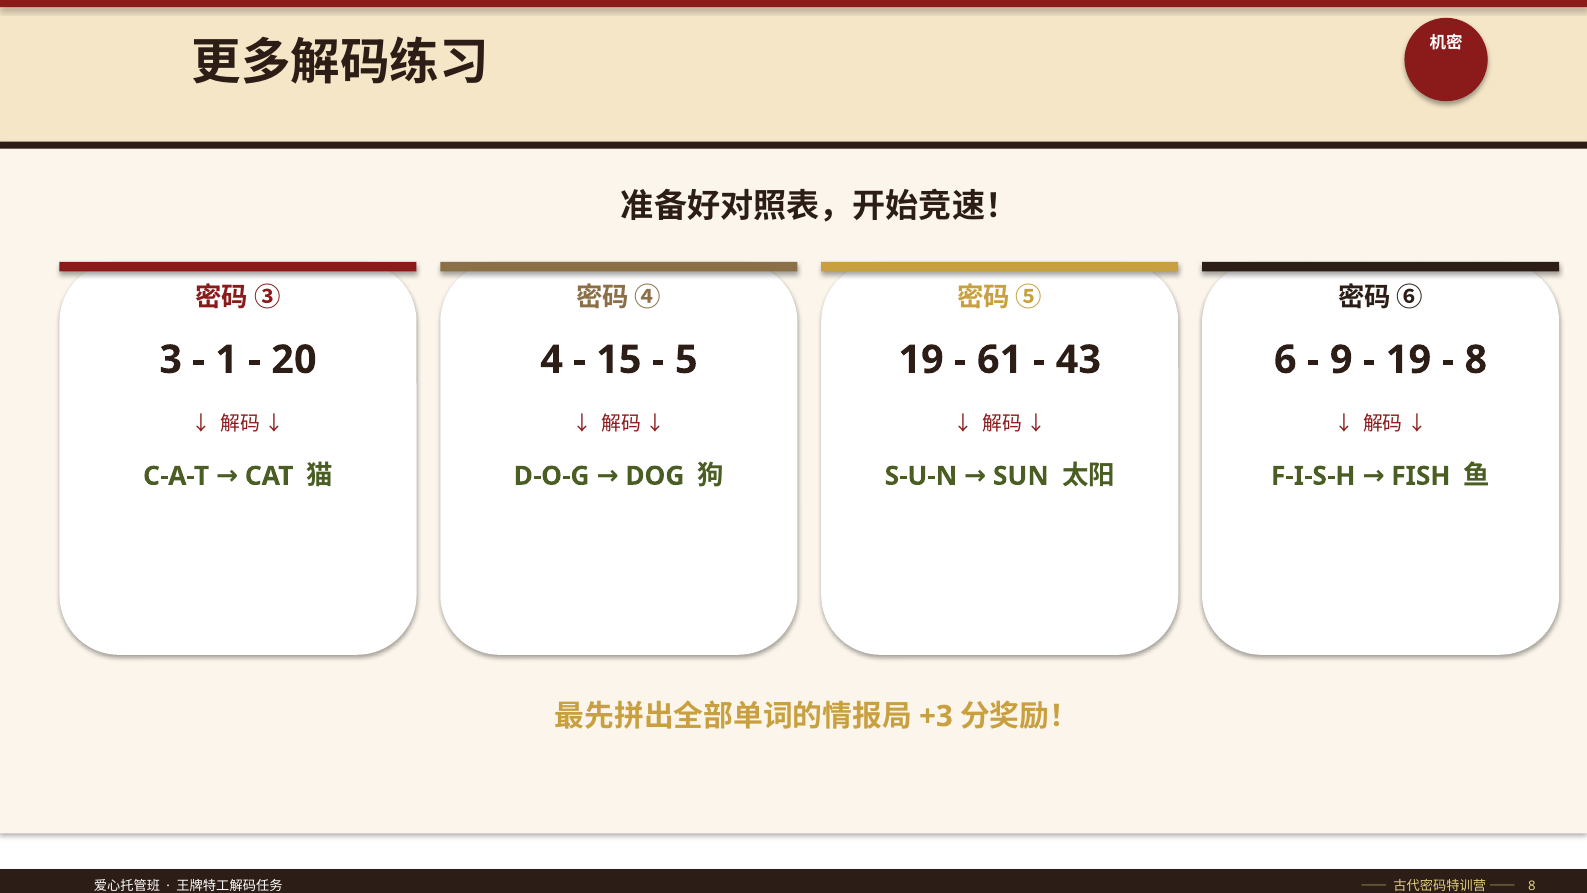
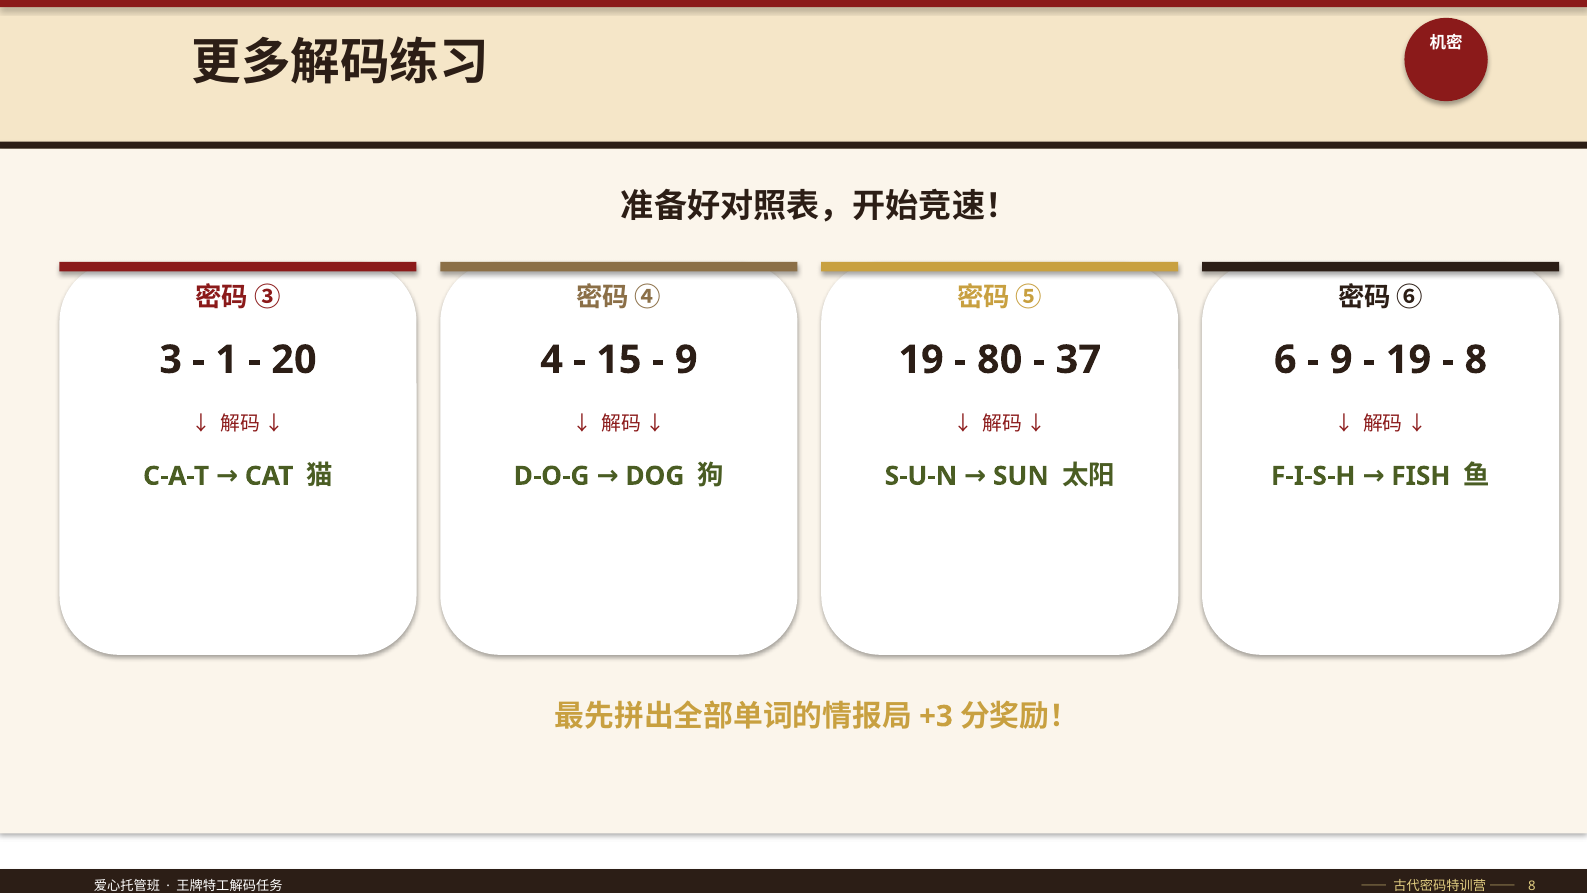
5: 5 -> 9 (686, 360)
61: 61 -> 80 (1000, 360)
43: 43 -> 37 (1078, 360)
